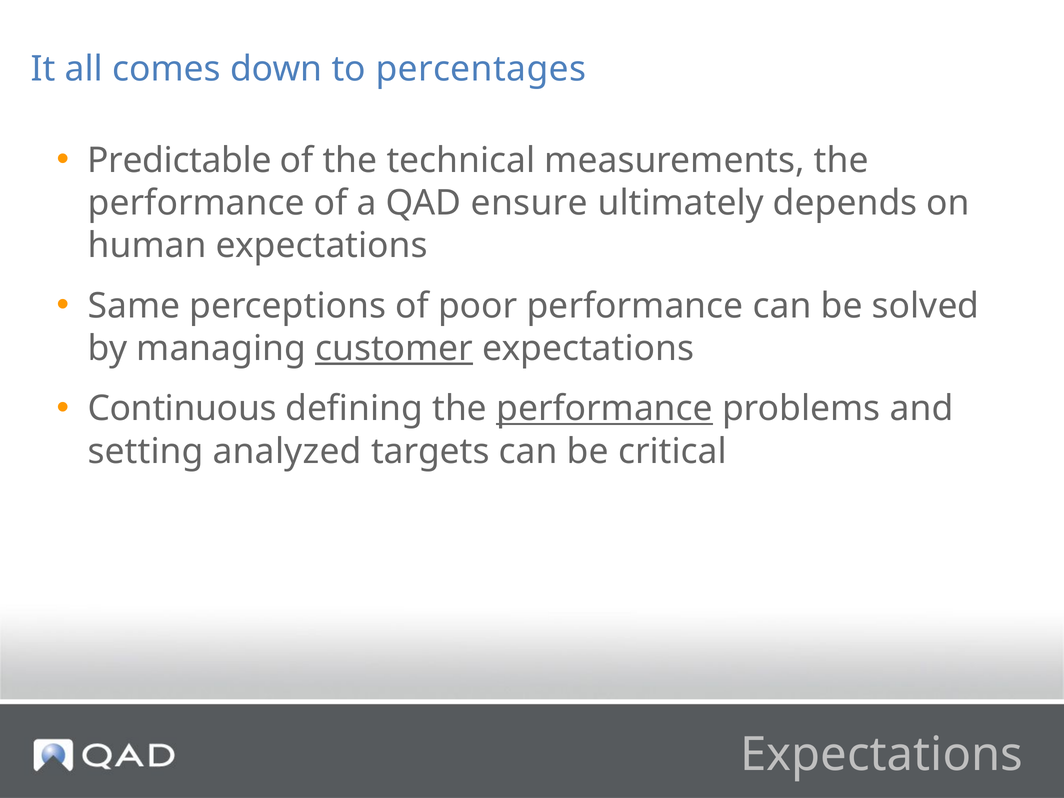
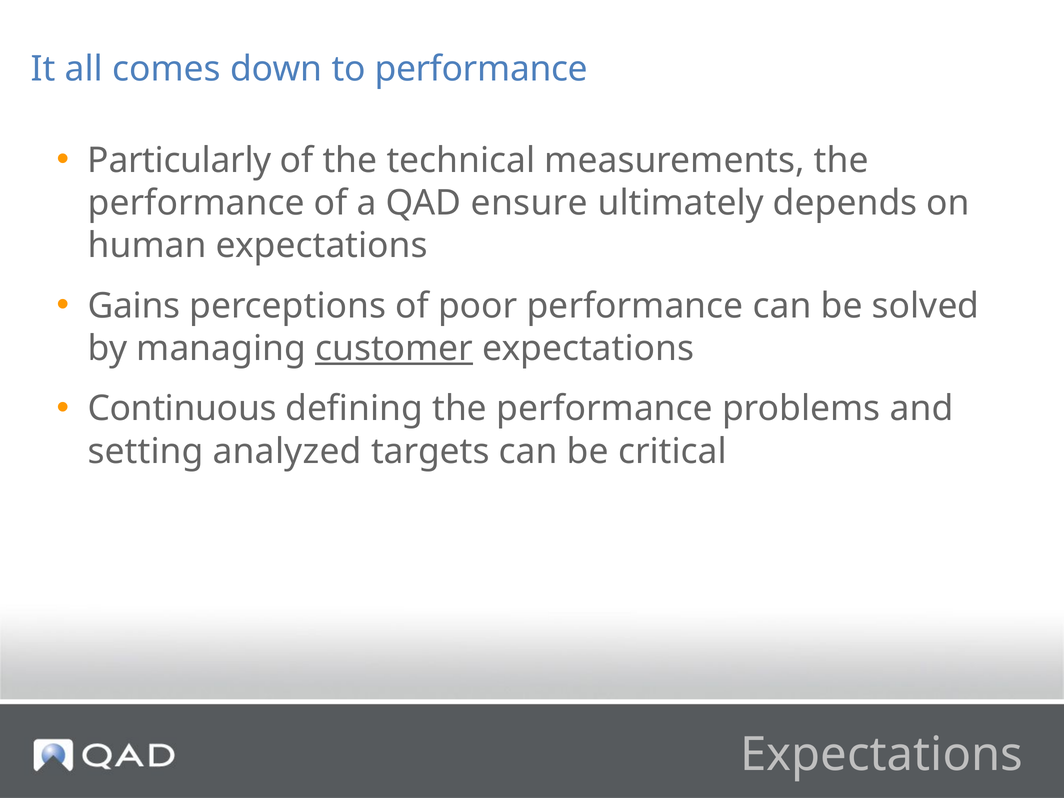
to percentages: percentages -> performance (481, 69)
Predictable: Predictable -> Particularly (179, 161)
Same: Same -> Gains (134, 306)
performance underline: present -> none (605, 409)
